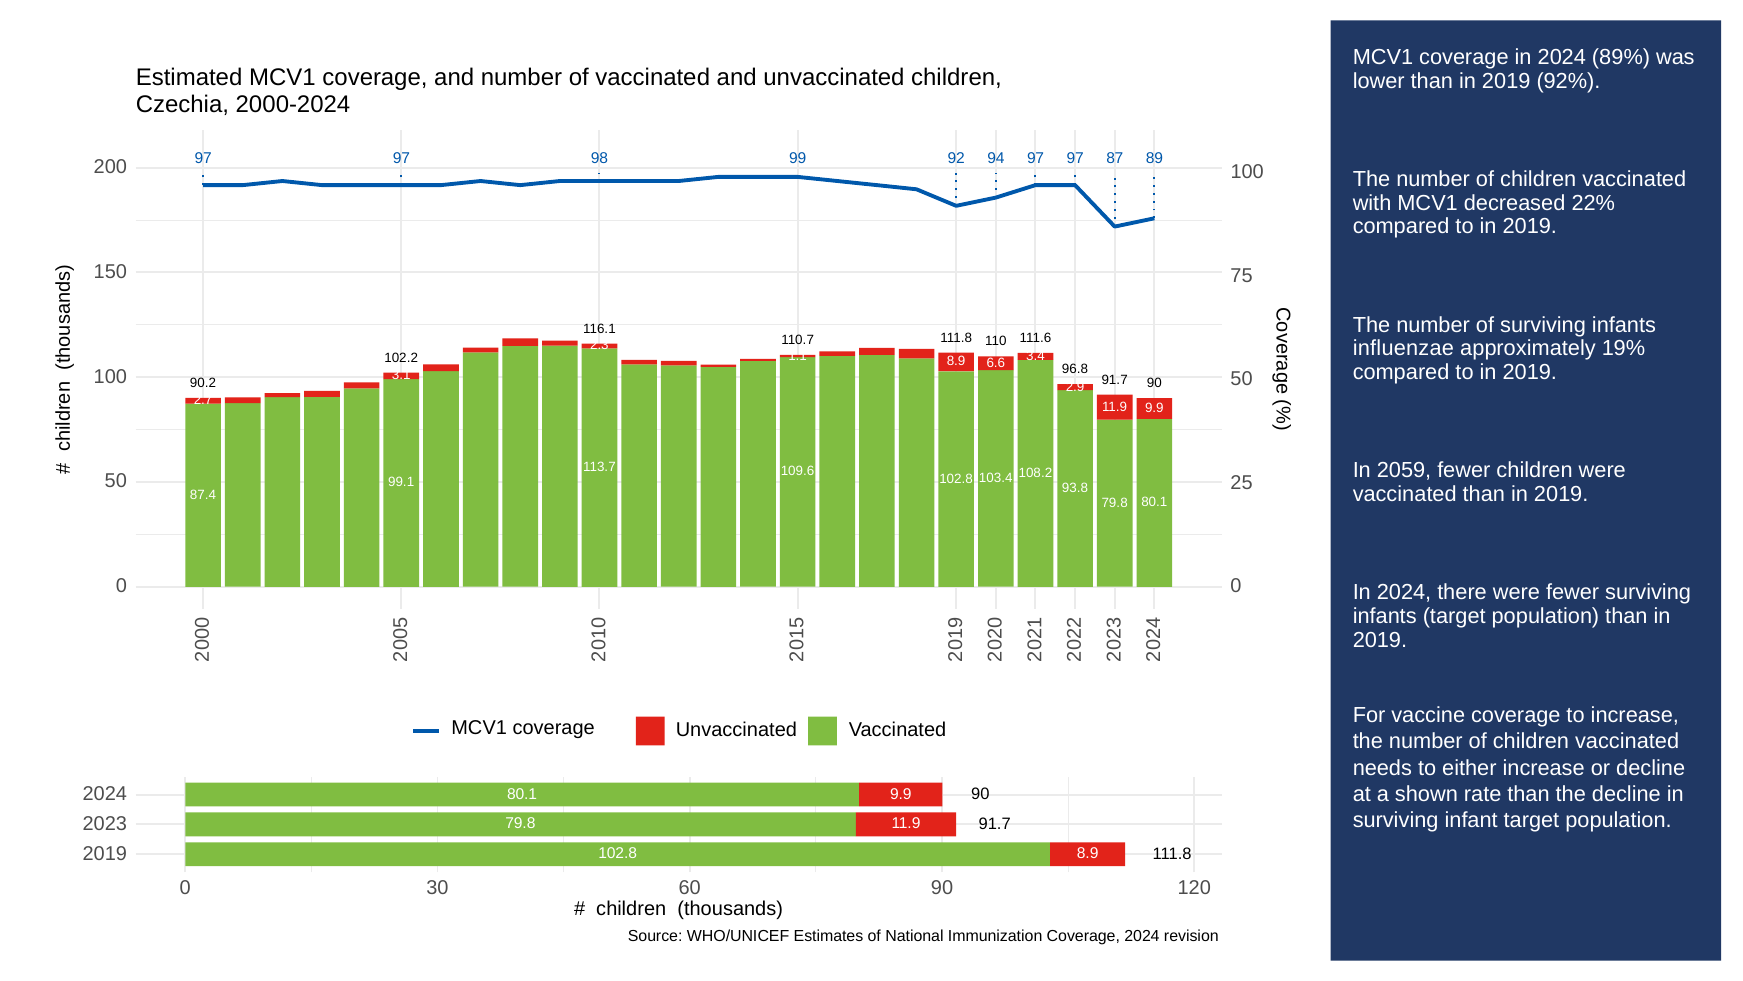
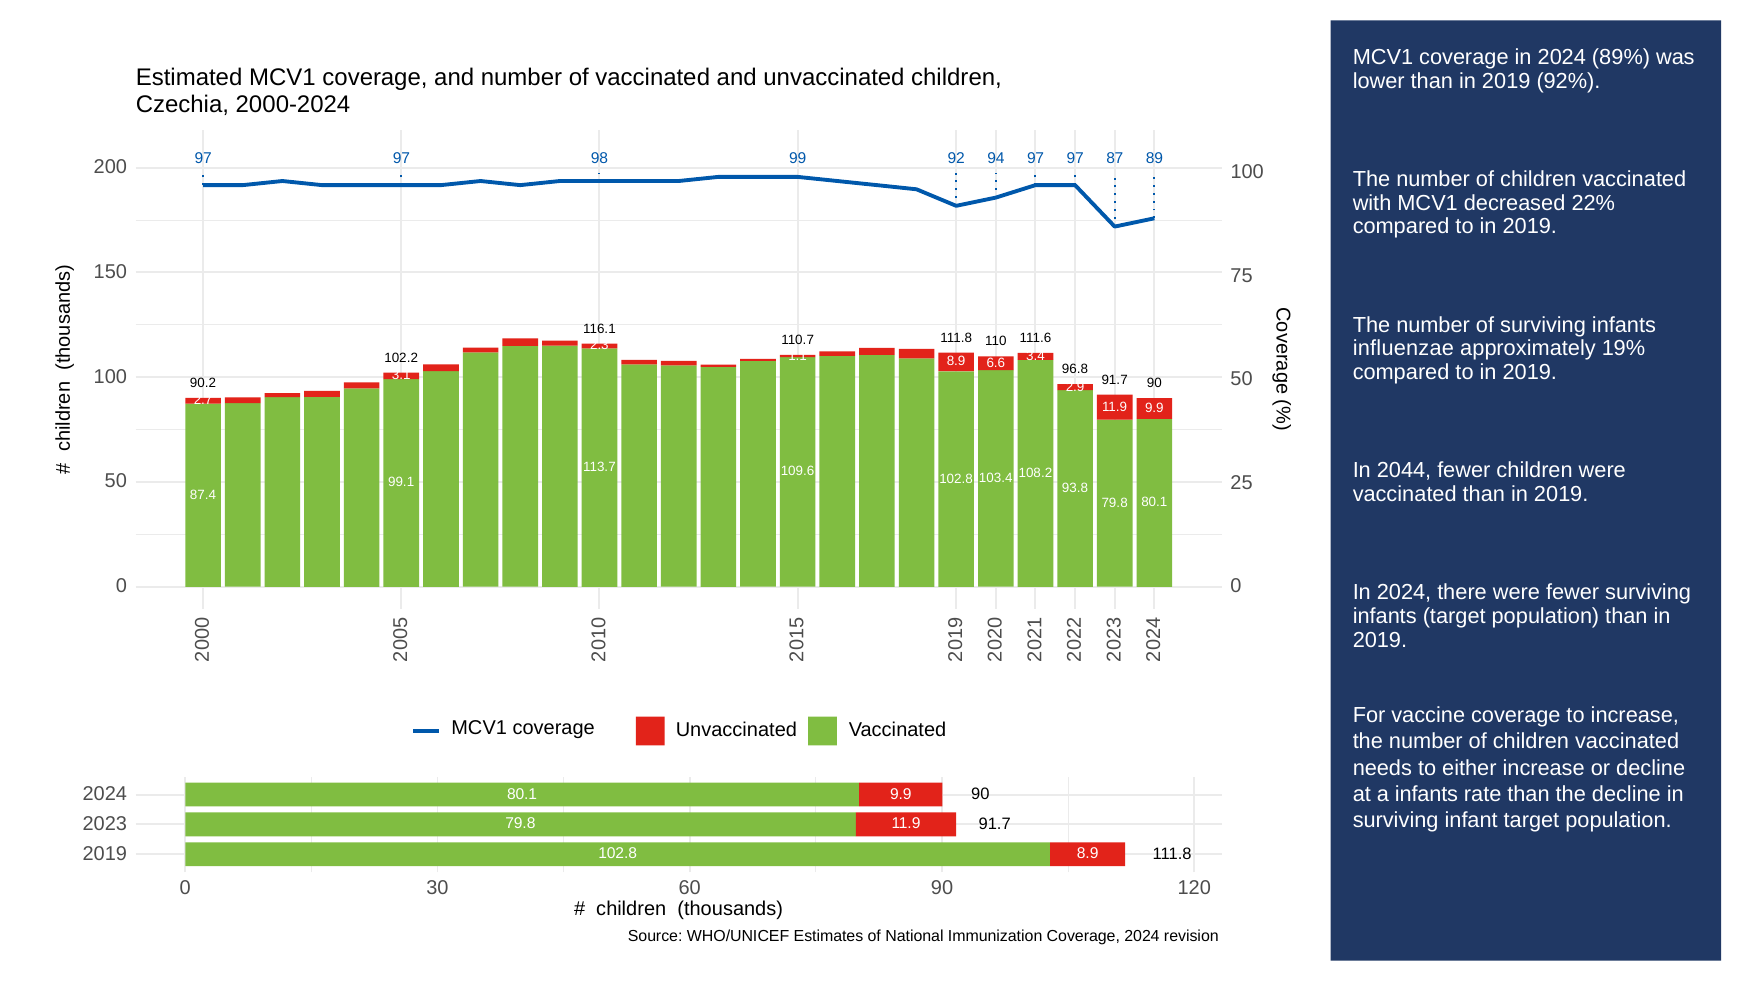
2059: 2059 -> 2044 (1404, 470)
a shown: shown -> infants (1426, 794)
